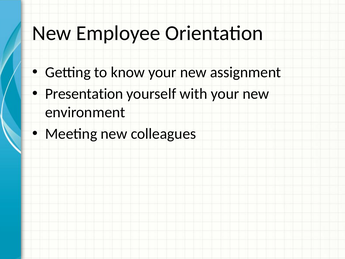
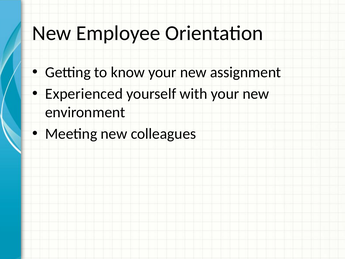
Presentation: Presentation -> Experienced (84, 94)
